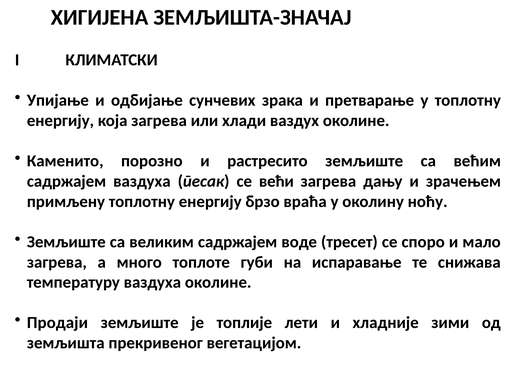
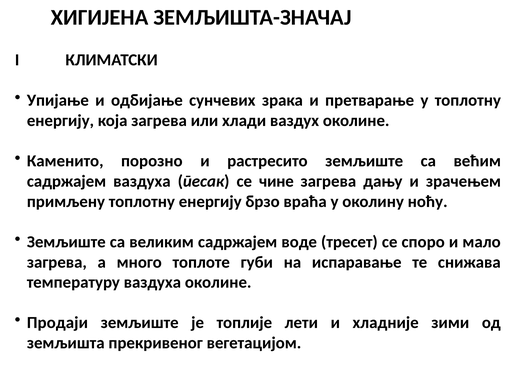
већи: већи -> чине (276, 182)
